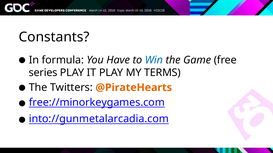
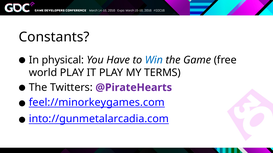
formula: formula -> physical (63, 60)
series: series -> world (43, 73)
@PirateHearts colour: orange -> purple (134, 88)
free://minorkeygames.com: free://minorkeygames.com -> feel://minorkeygames.com (97, 103)
